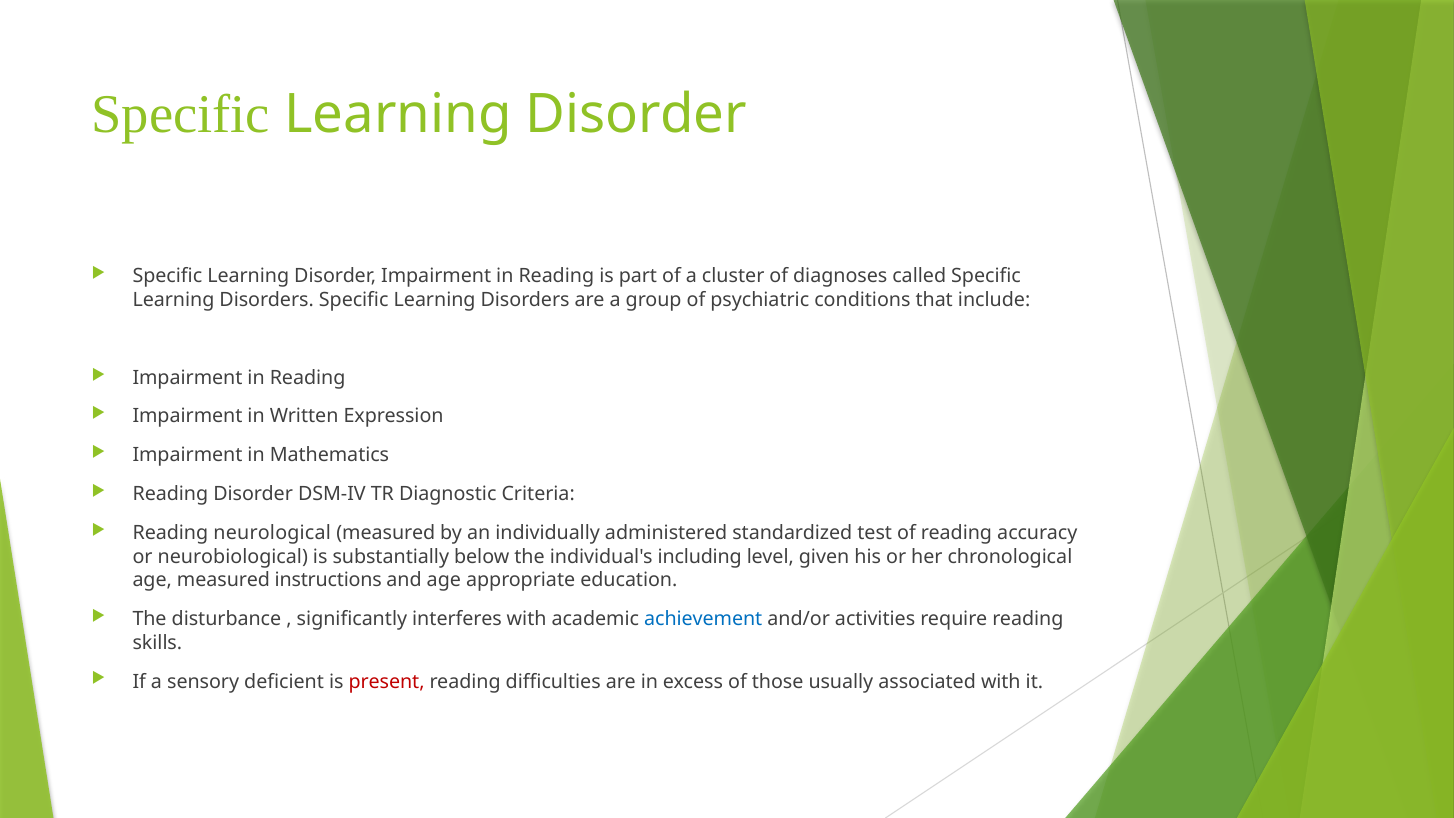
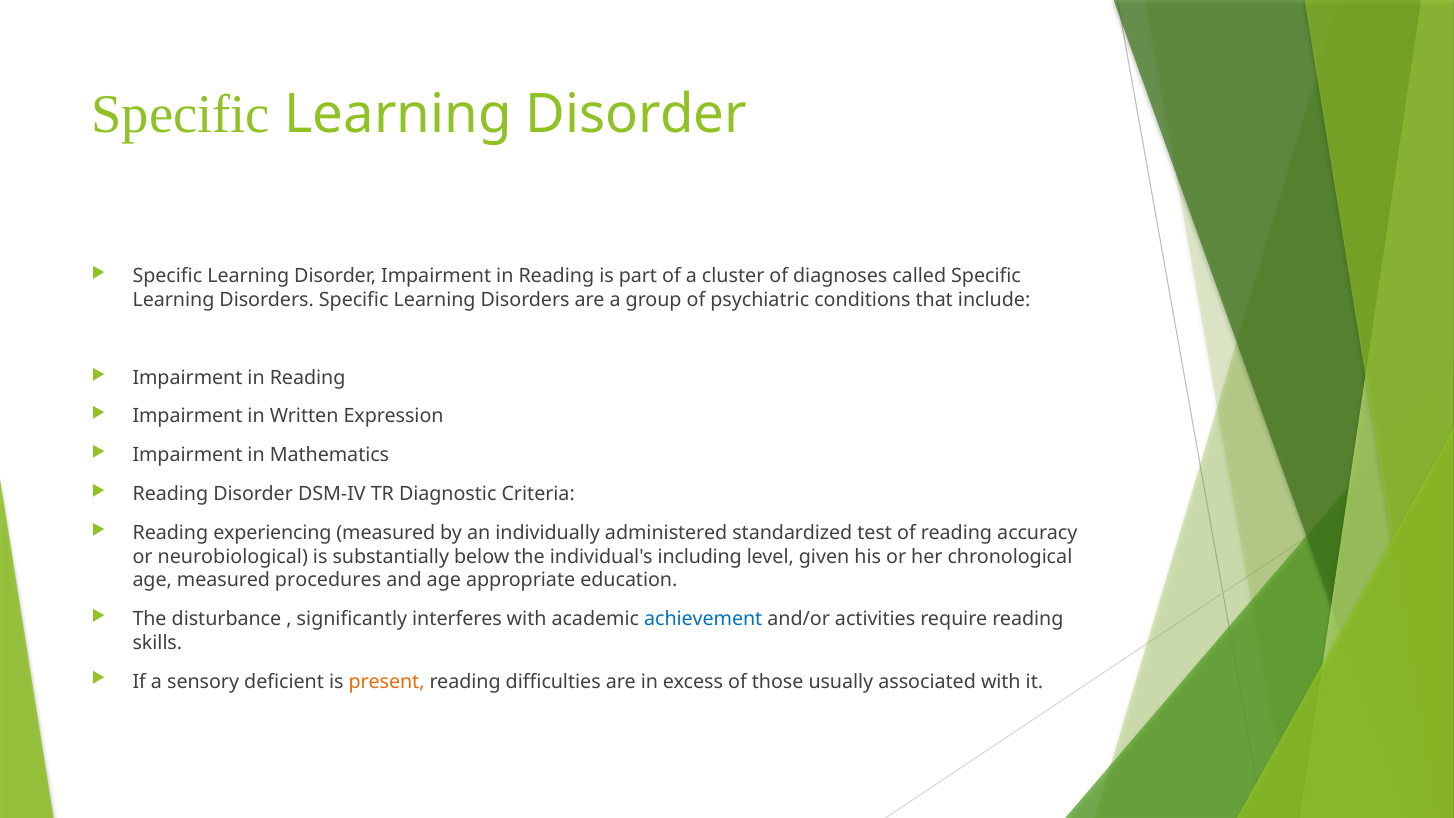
neurological: neurological -> experiencing (272, 533)
instructions: instructions -> procedures (328, 580)
present colour: red -> orange (387, 681)
